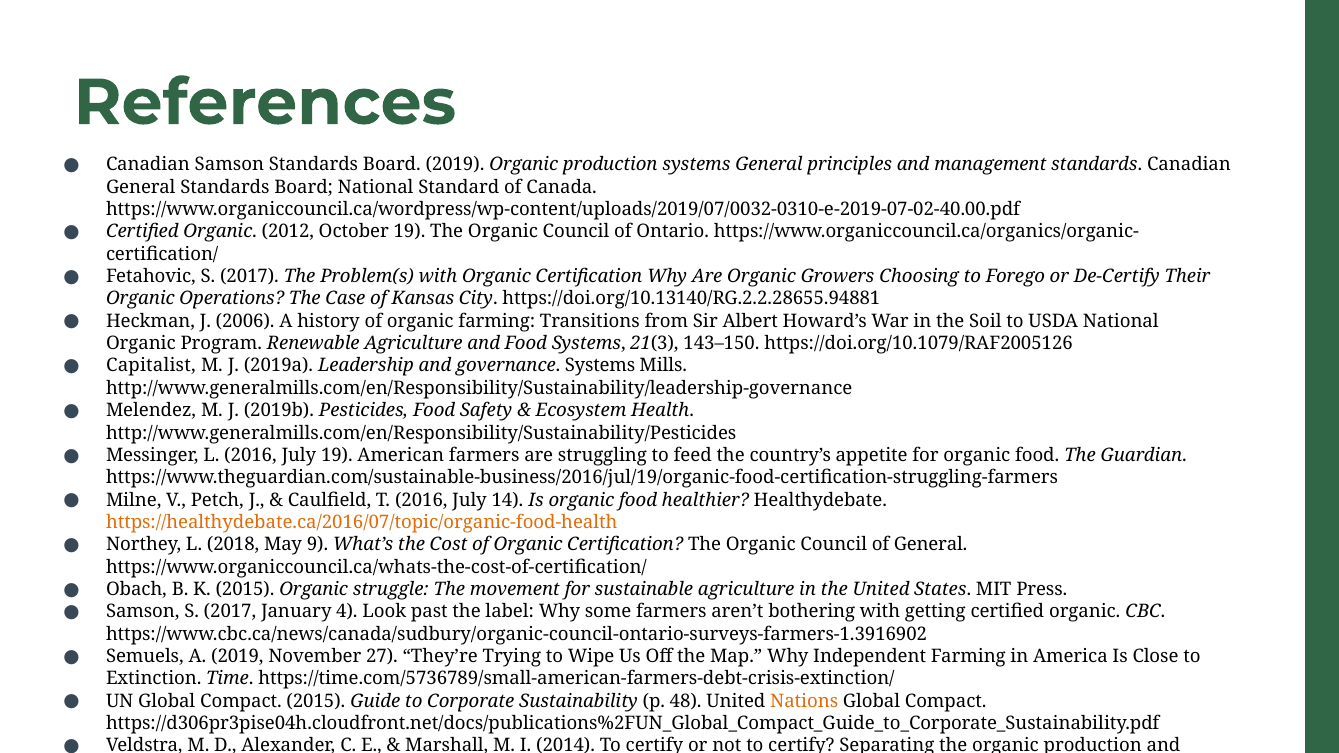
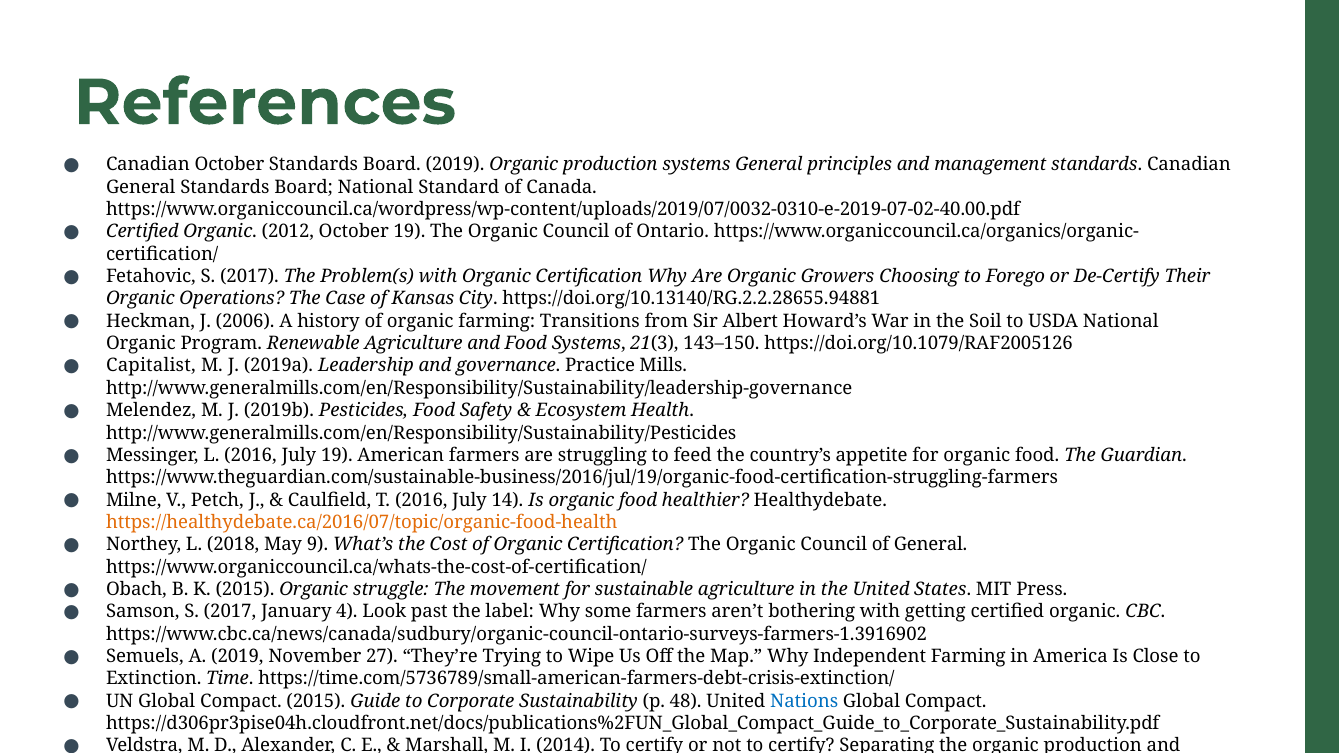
Canadian Samson: Samson -> October (229, 165)
governance Systems: Systems -> Practice (600, 366)
Nations colour: orange -> blue (804, 701)
